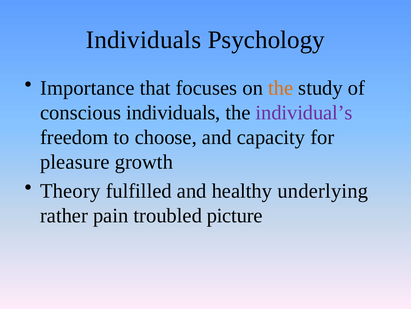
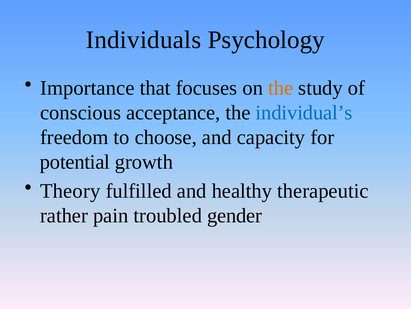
conscious individuals: individuals -> acceptance (173, 112)
individual’s colour: purple -> blue (304, 112)
pleasure: pleasure -> potential (75, 162)
underlying: underlying -> therapeutic (323, 190)
picture: picture -> gender (235, 215)
